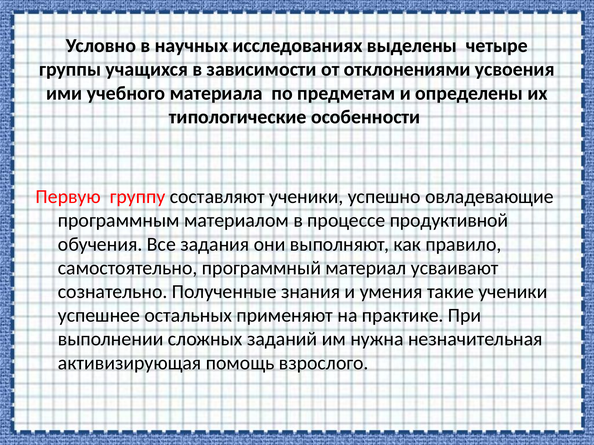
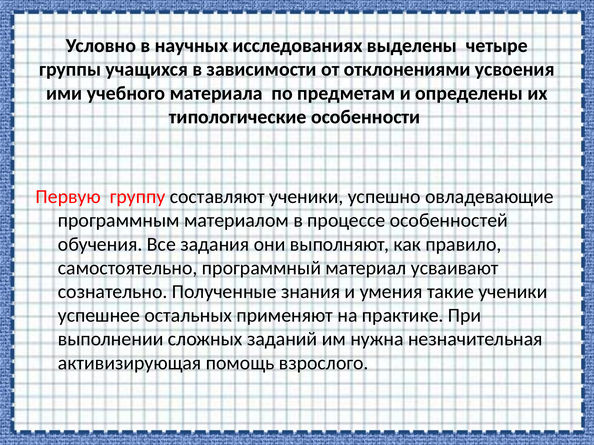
продуктивной: продуктивной -> особенностей (449, 221)
